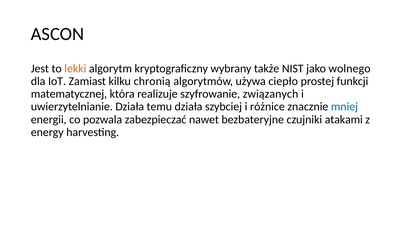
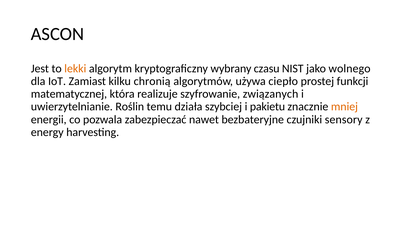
także: także -> czasu (267, 68)
uwierzytelnianie Działa: Działa -> Roślin (130, 107)
różnice: różnice -> pakietu (267, 107)
mniej colour: blue -> orange (344, 107)
atakami: atakami -> sensory (344, 119)
